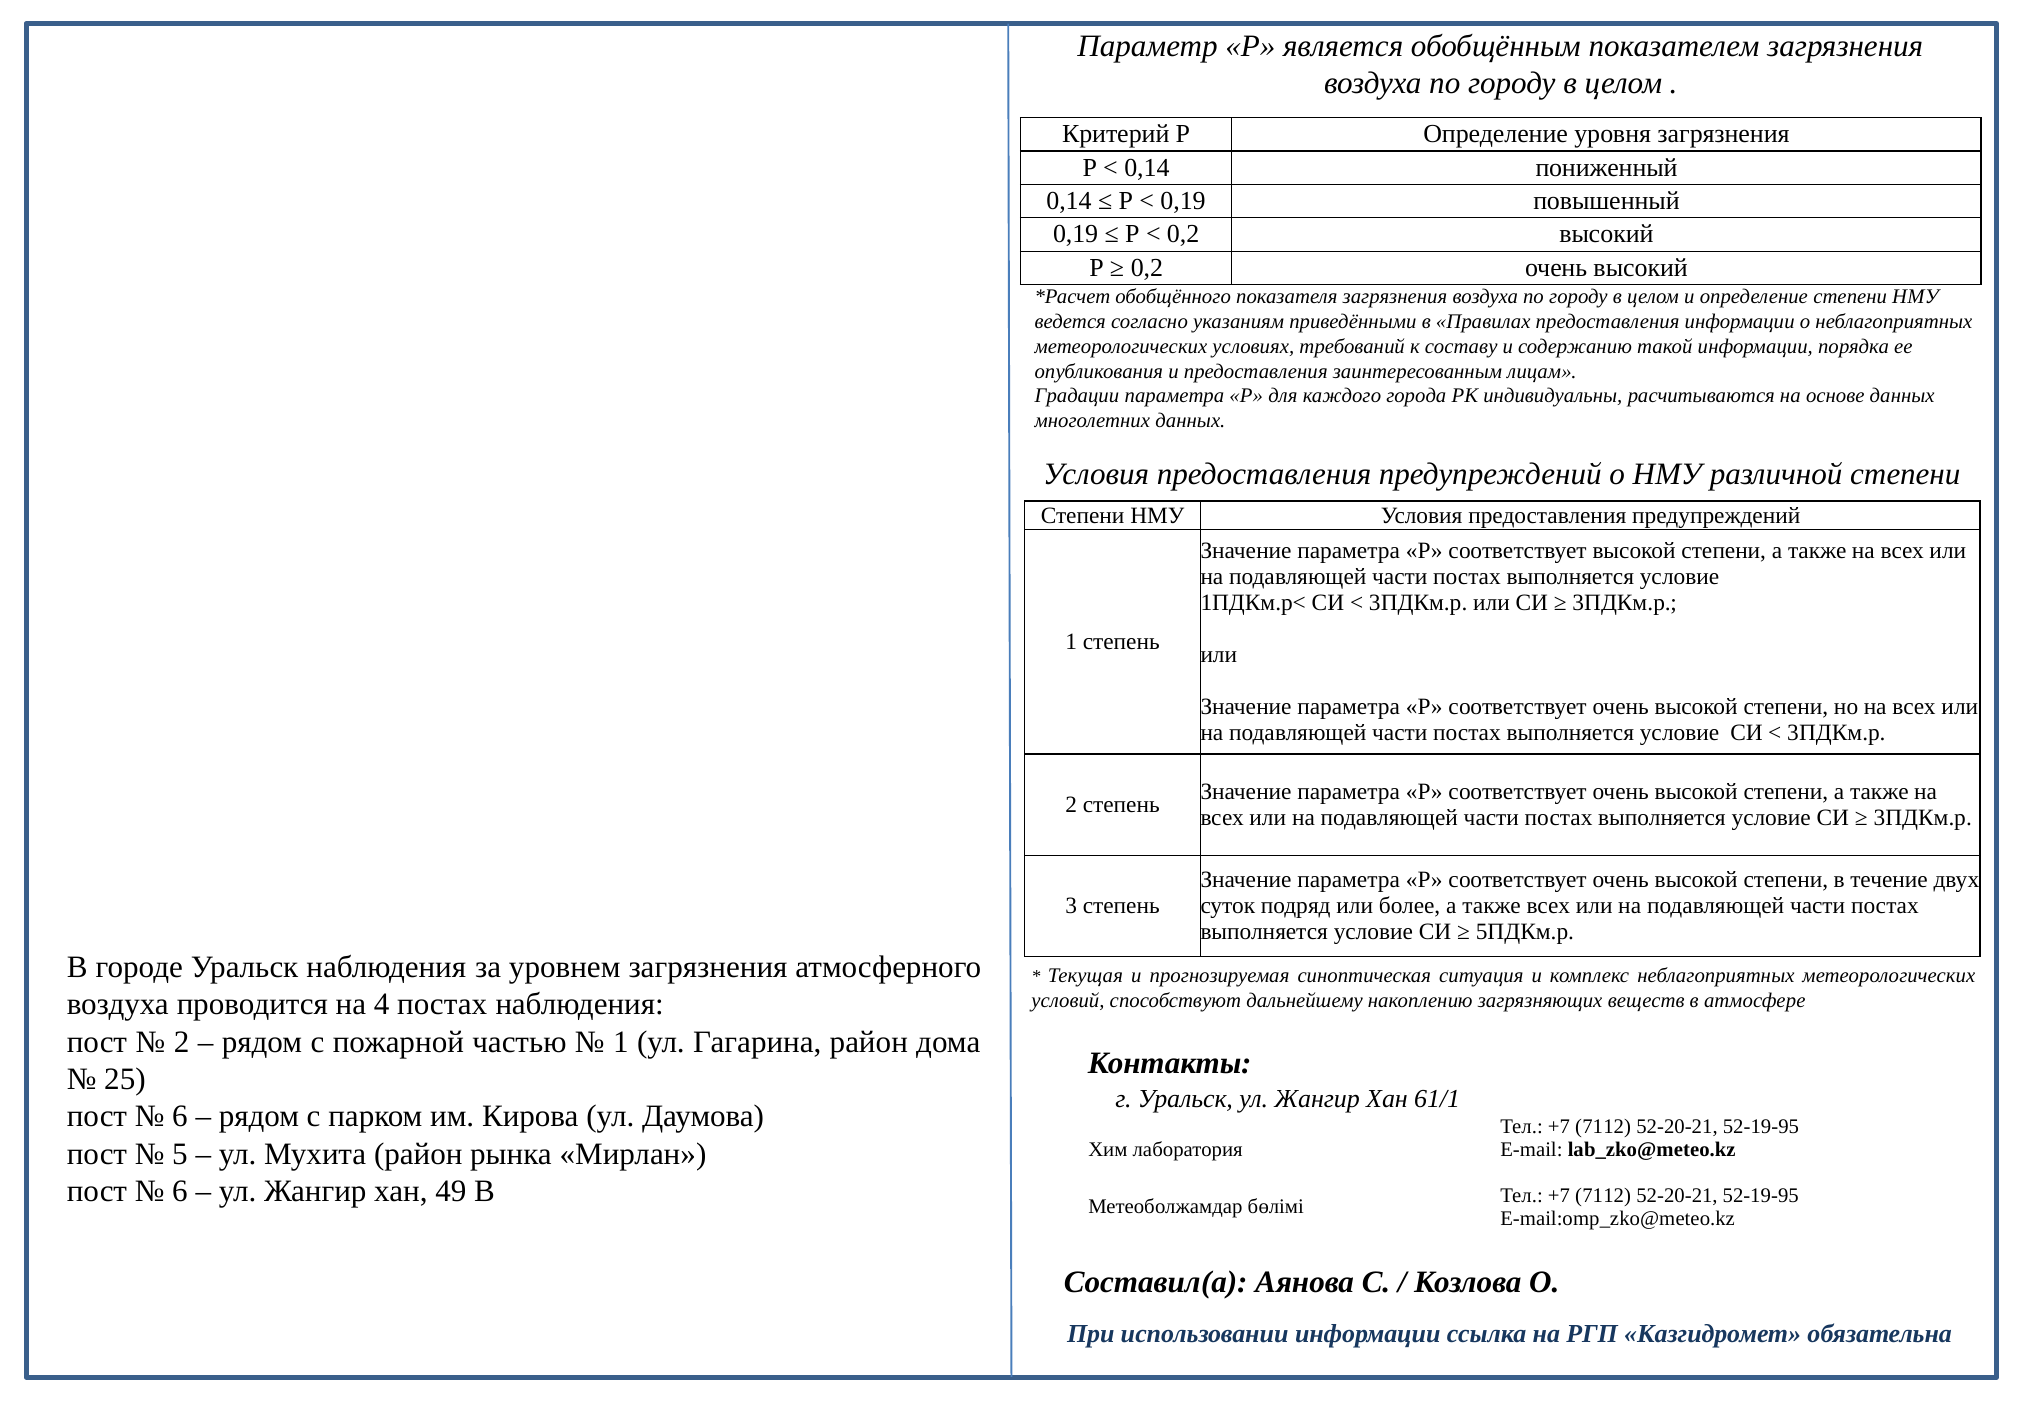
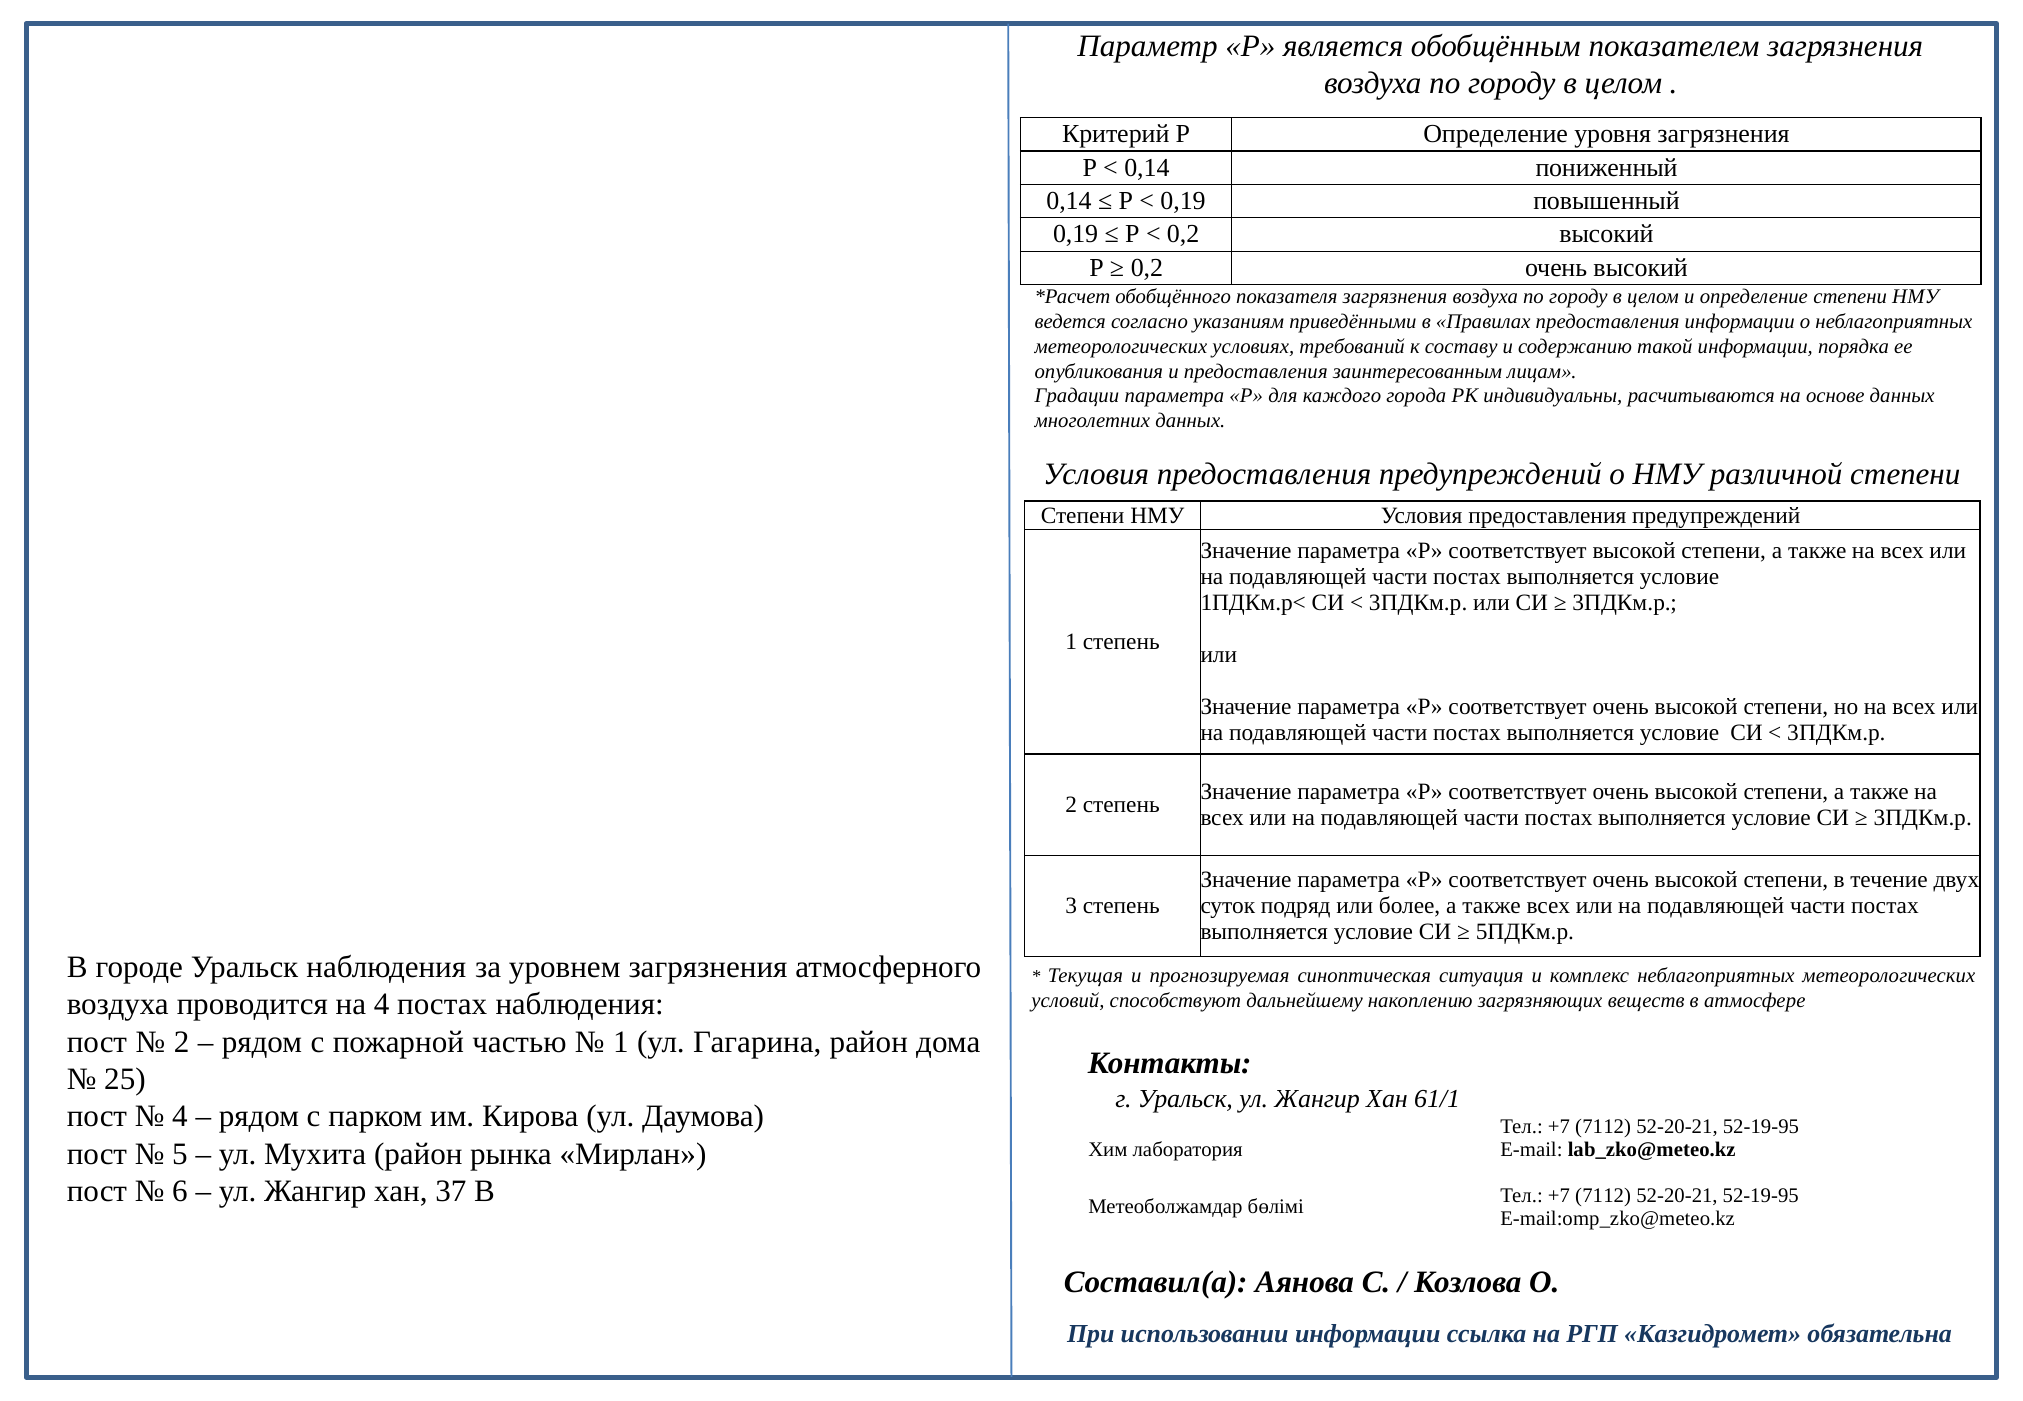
6: 6 -> 4 (180, 1116)
49: 49 -> 37 (451, 1191)
